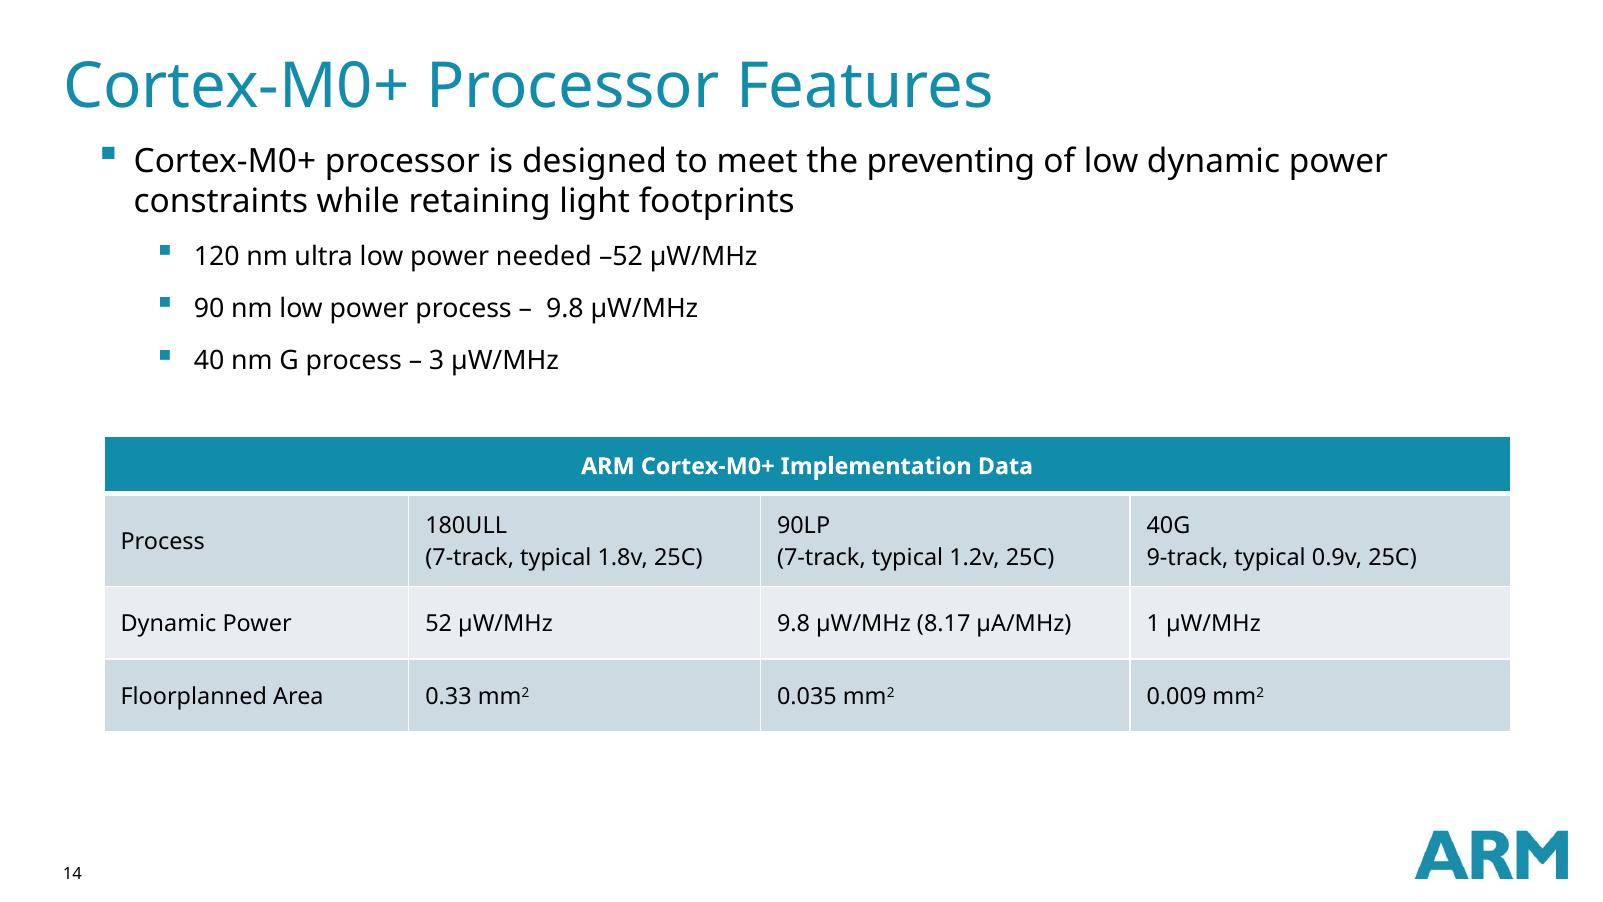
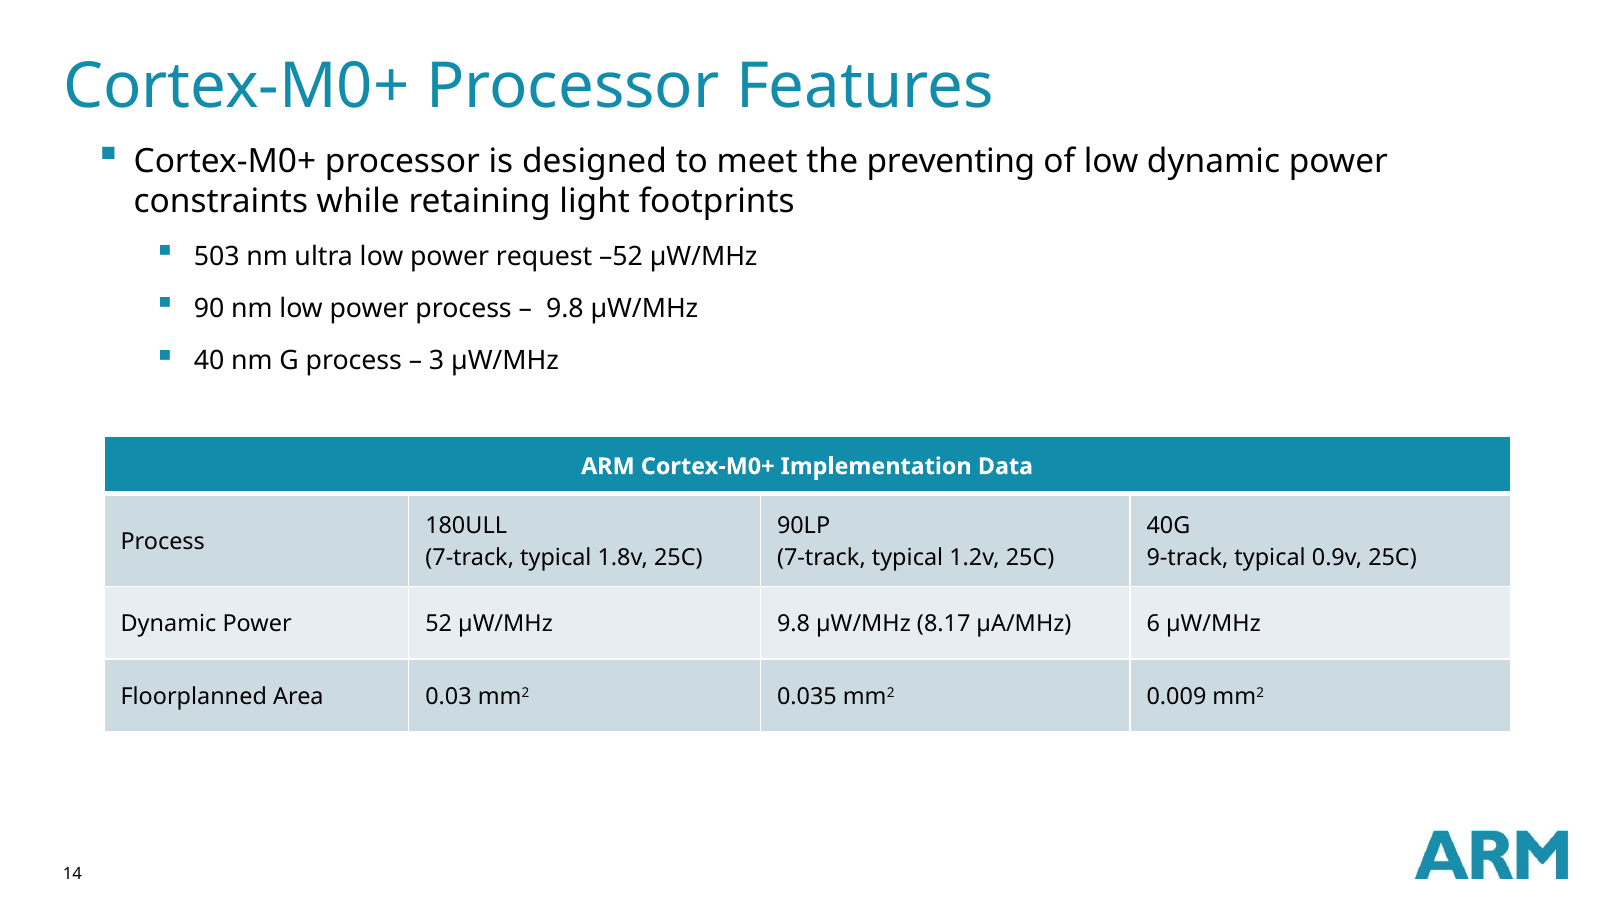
120: 120 -> 503 (217, 257)
needed: needed -> request (544, 257)
1: 1 -> 6 (1153, 624)
0.33: 0.33 -> 0.03 (449, 697)
